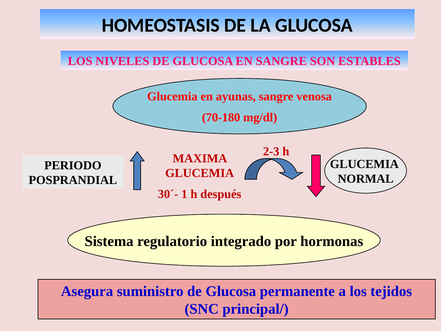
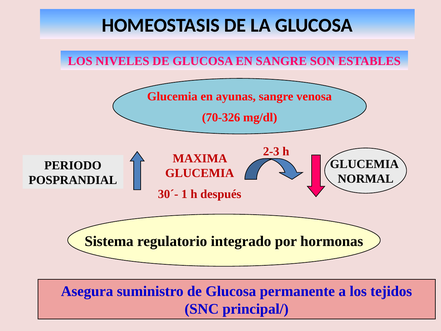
70-180: 70-180 -> 70-326 (221, 117)
